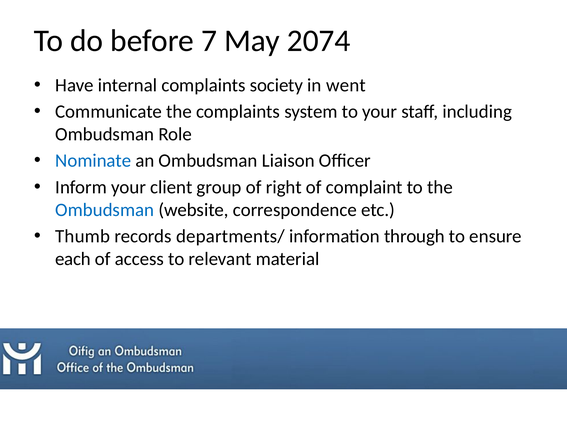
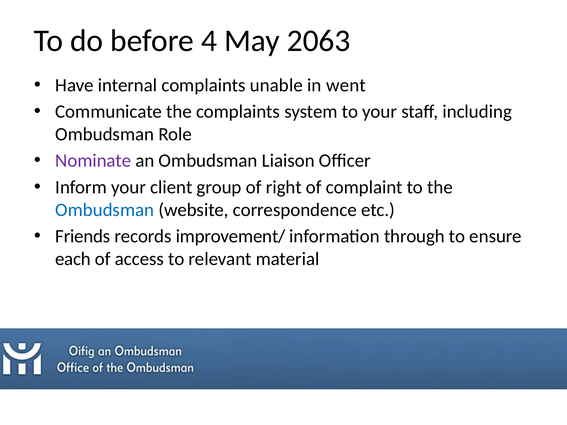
7: 7 -> 4 (209, 41)
2074: 2074 -> 2063 (319, 41)
society: society -> unable (276, 85)
Nominate colour: blue -> purple (93, 161)
Thumb: Thumb -> Friends (83, 236)
departments/: departments/ -> improvement/ (231, 236)
